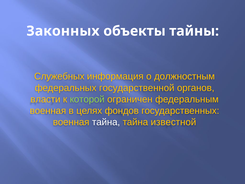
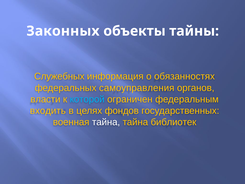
должностным: должностным -> обязанностях (185, 76)
государственной: государственной -> самоуправления (137, 88)
которой colour: light green -> light blue (87, 99)
военная: военная -> входить (48, 111)
известной: известной -> библиотек (174, 122)
